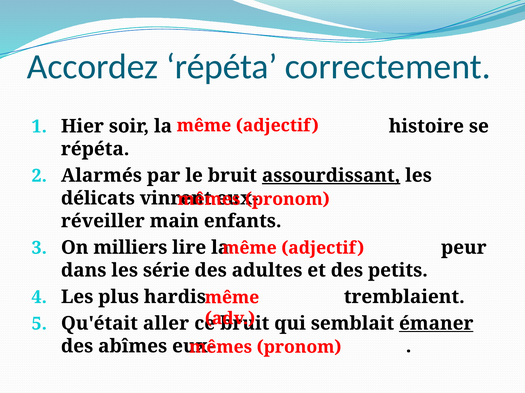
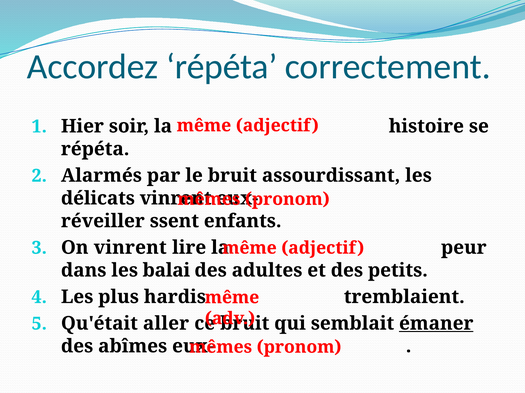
assourdissant underline: present -> none (331, 176)
main: main -> ssent (174, 221)
On milliers: milliers -> vinrent (130, 248)
série: série -> balai (166, 271)
